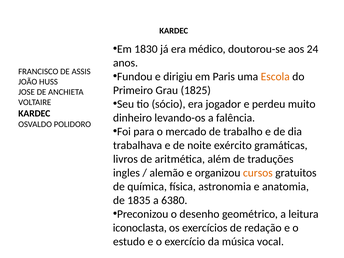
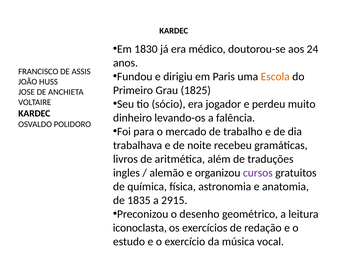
exército: exército -> recebeu (233, 145)
cursos colour: orange -> purple (258, 173)
6380: 6380 -> 2915 (174, 200)
